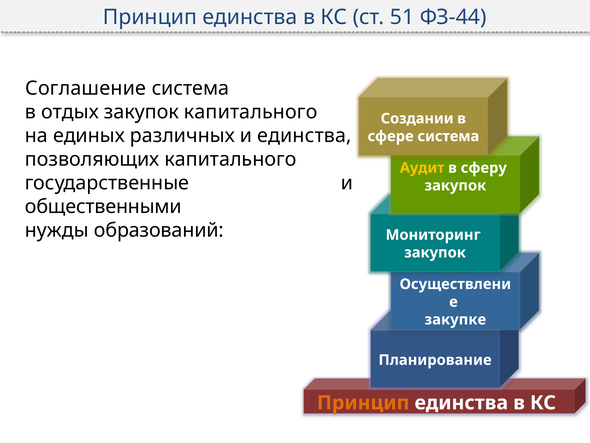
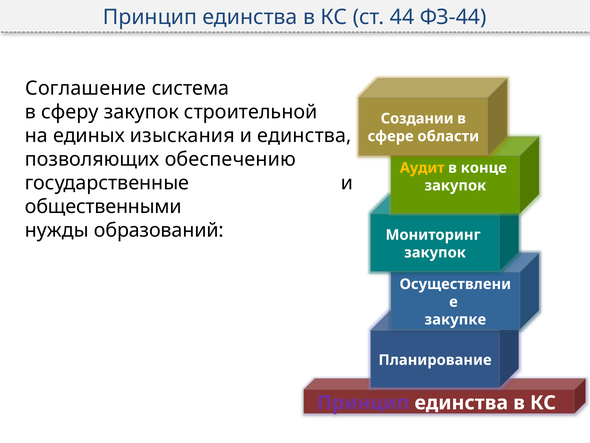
51: 51 -> 44 (402, 17)
отдых: отдых -> сферу (70, 112)
закупок капитального: капитального -> строительной (251, 112)
различных: различных -> изыскания (182, 136)
сфере система: система -> области (448, 136)
позволяющих капитального: капитального -> обеспечению (230, 159)
сферу: сферу -> конце (484, 168)
Принцип colour: orange -> purple (363, 402)
